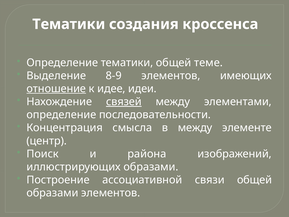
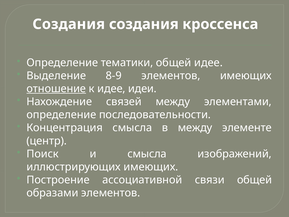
Тематики: Тематики -> Создания (69, 24)
общей теме: теме -> идее (208, 63)
связей underline: present -> none (124, 102)
и района: района -> смысла (147, 154)
иллюстрирующих образами: образами -> имеющих (151, 167)
